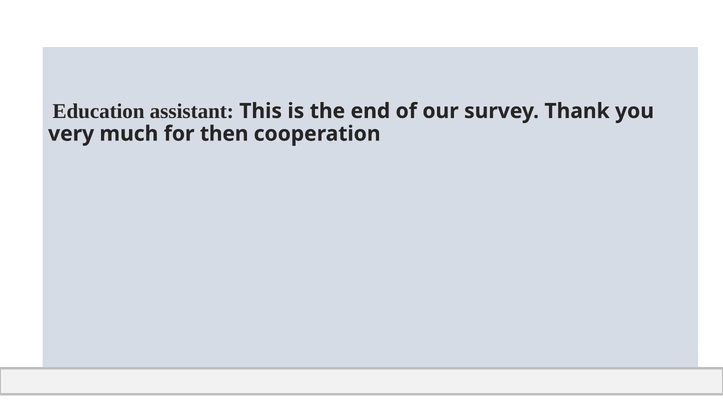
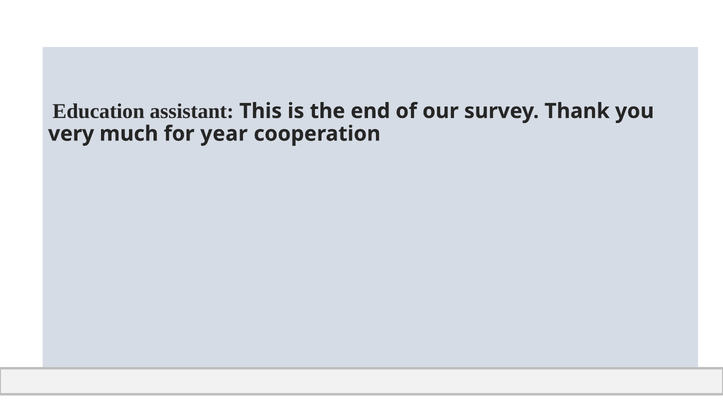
then: then -> year (224, 134)
